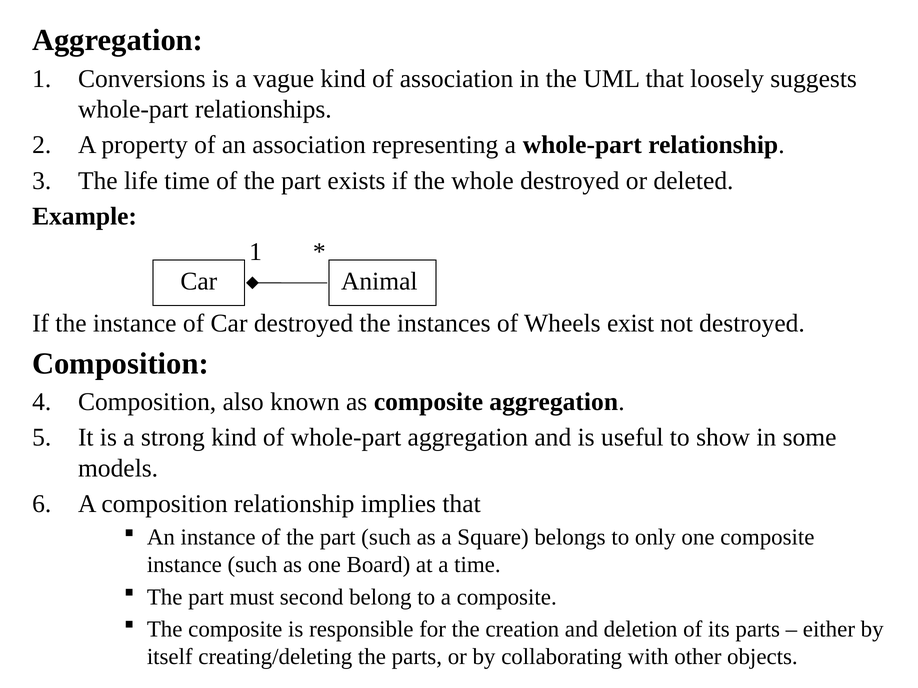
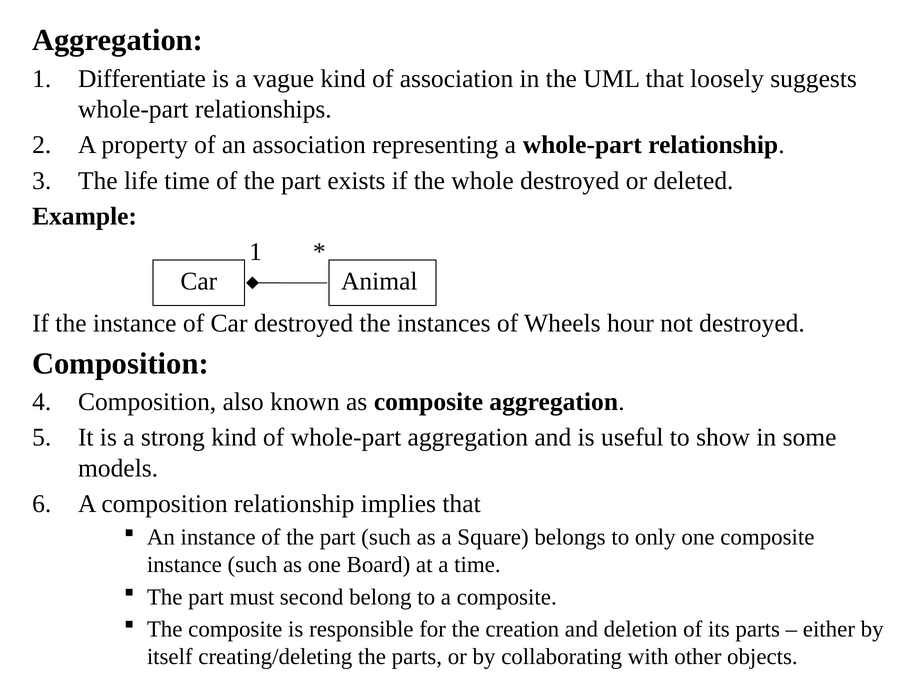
Conversions: Conversions -> Differentiate (142, 79)
exist: exist -> hour (630, 324)
